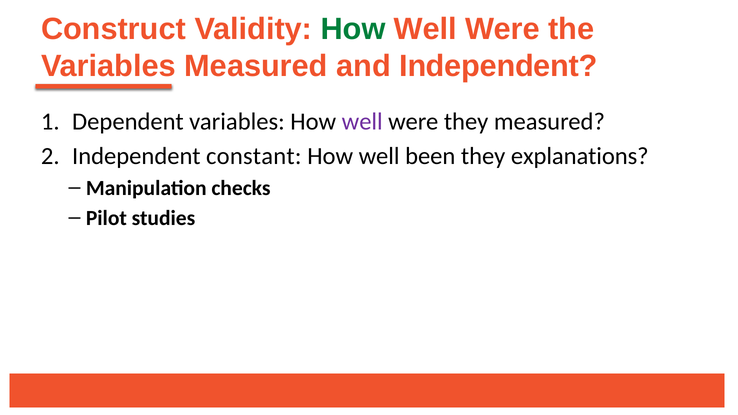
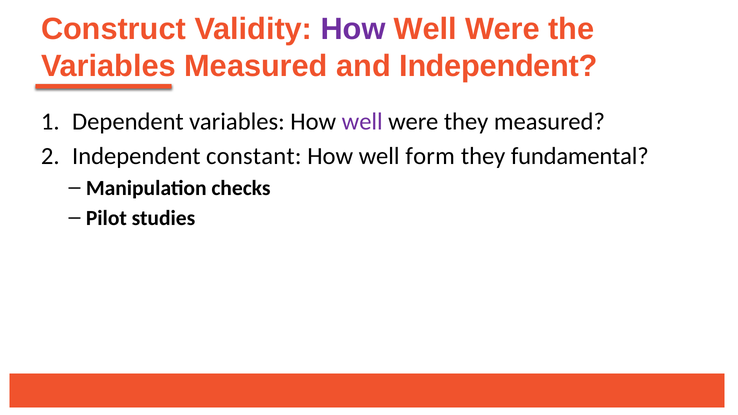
How colour: green -> purple (353, 29)
been: been -> form (430, 156)
explanations: explanations -> fundamental (580, 156)
